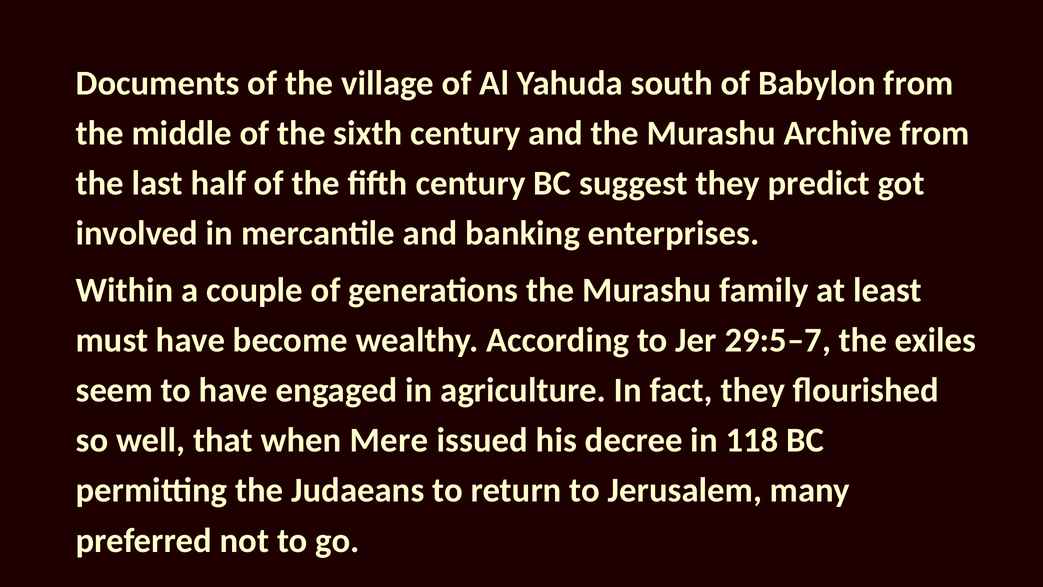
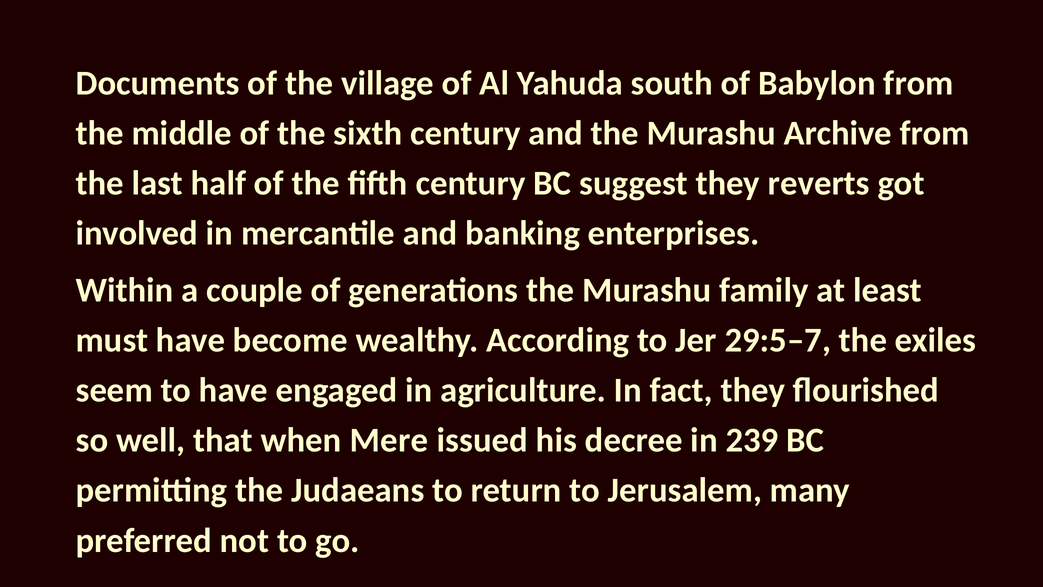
predict: predict -> reverts (819, 183)
118: 118 -> 239 (752, 440)
